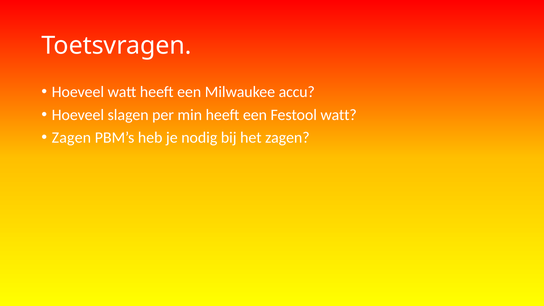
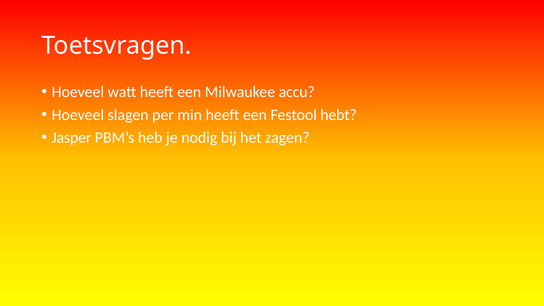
Festool watt: watt -> hebt (339, 115)
Zagen: Zagen -> Jasper (72, 138)
